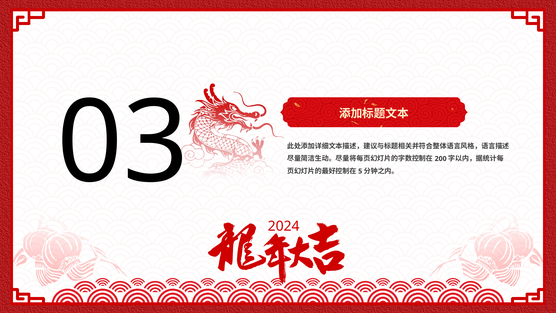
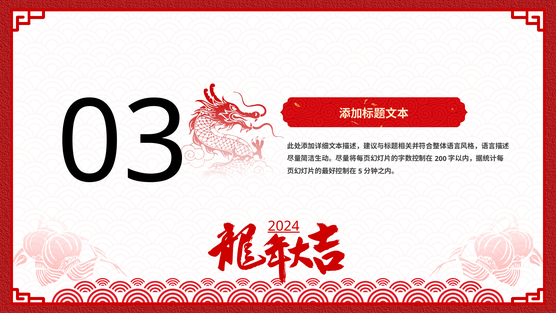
2024 underline: none -> present (284, 226)
